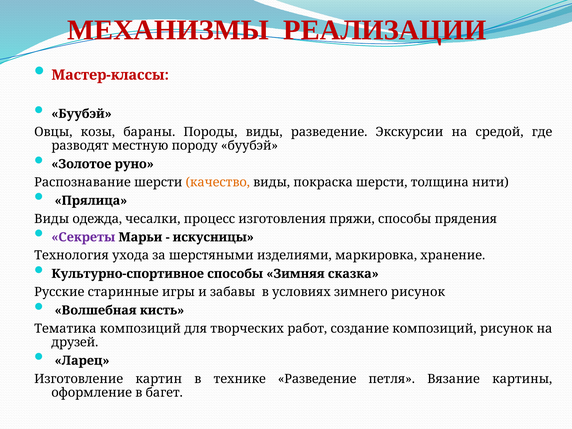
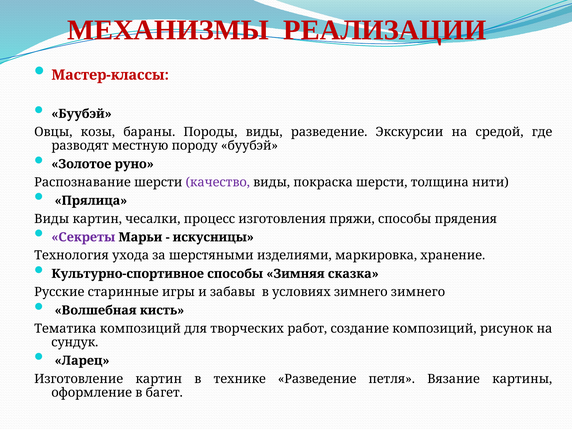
качество colour: orange -> purple (218, 182)
Виды одежда: одежда -> картин (97, 219)
зимнего рисунок: рисунок -> зимнего (418, 292)
друзей: друзей -> сундук (75, 342)
